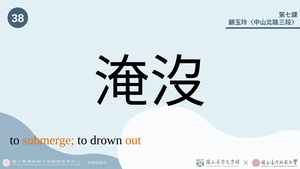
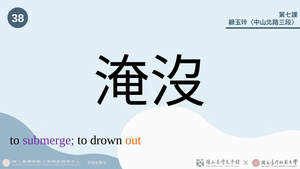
submerge colour: orange -> purple (48, 140)
